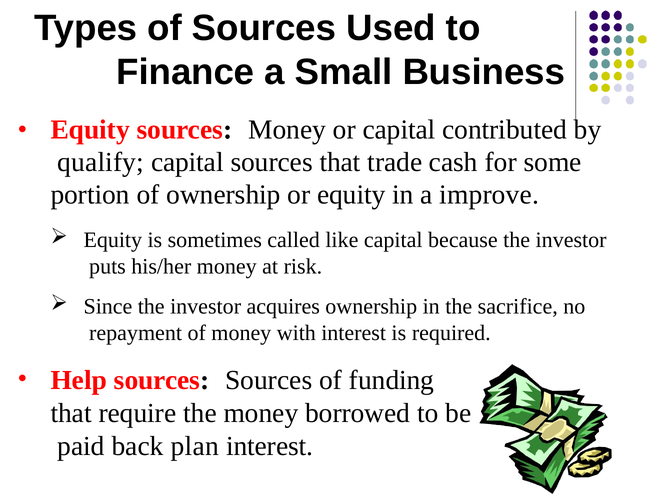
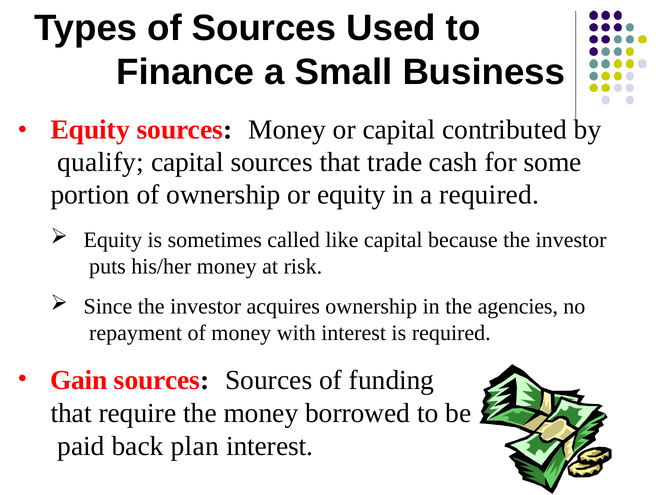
a improve: improve -> required (489, 195)
sacrifice: sacrifice -> agencies (518, 307)
Help: Help -> Gain (79, 381)
